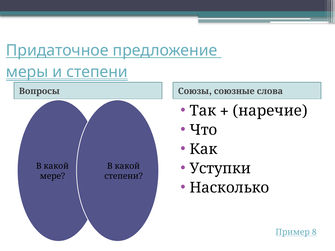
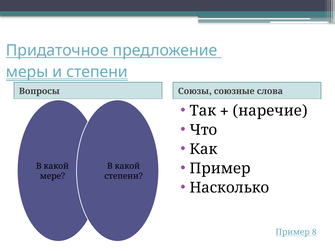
Уступки: Уступки -> Пример (220, 169)
